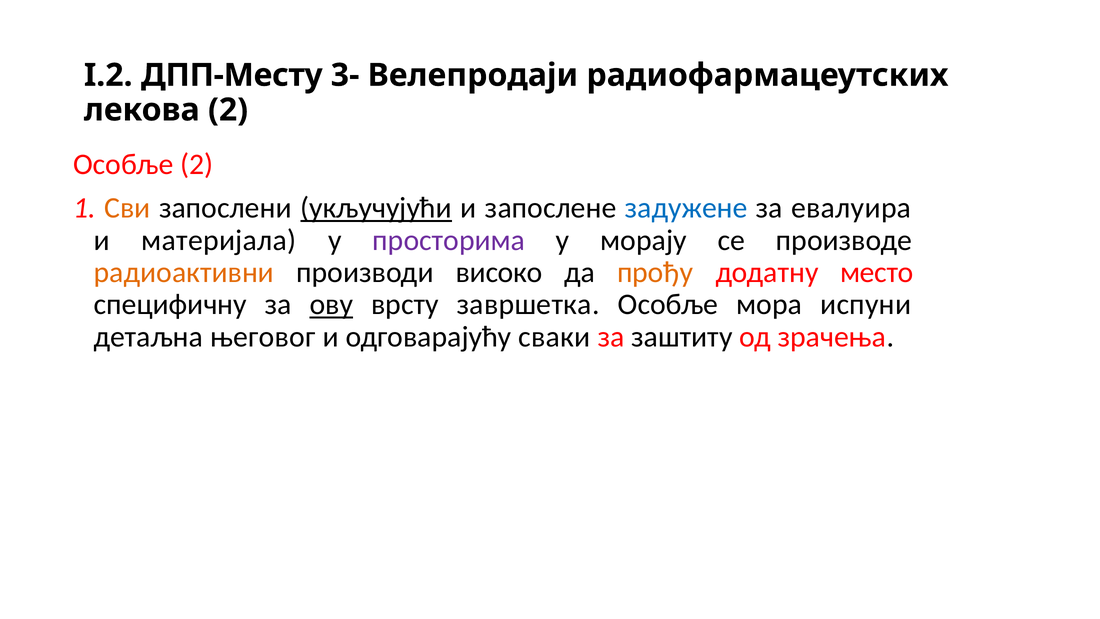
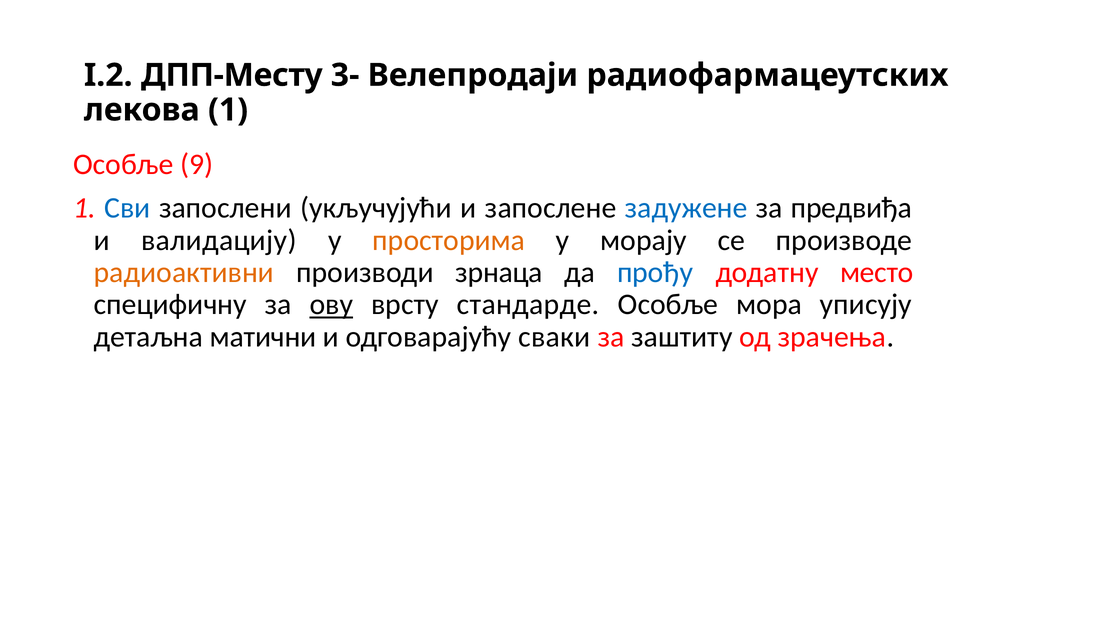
лекова 2: 2 -> 1 (228, 110)
Особље 2: 2 -> 9 (197, 164)
Сви colour: orange -> blue (127, 208)
укључујући underline: present -> none (376, 208)
евалуира: евалуира -> предвиђа (852, 208)
материјала: материјала -> валидацију (219, 240)
просторима colour: purple -> orange (449, 240)
високо: високо -> зрнаца (499, 272)
прођу colour: orange -> blue (655, 272)
завршетка: завршетка -> стандарде (528, 304)
испуни: испуни -> уписују (866, 304)
његовог: његовог -> матични (263, 337)
